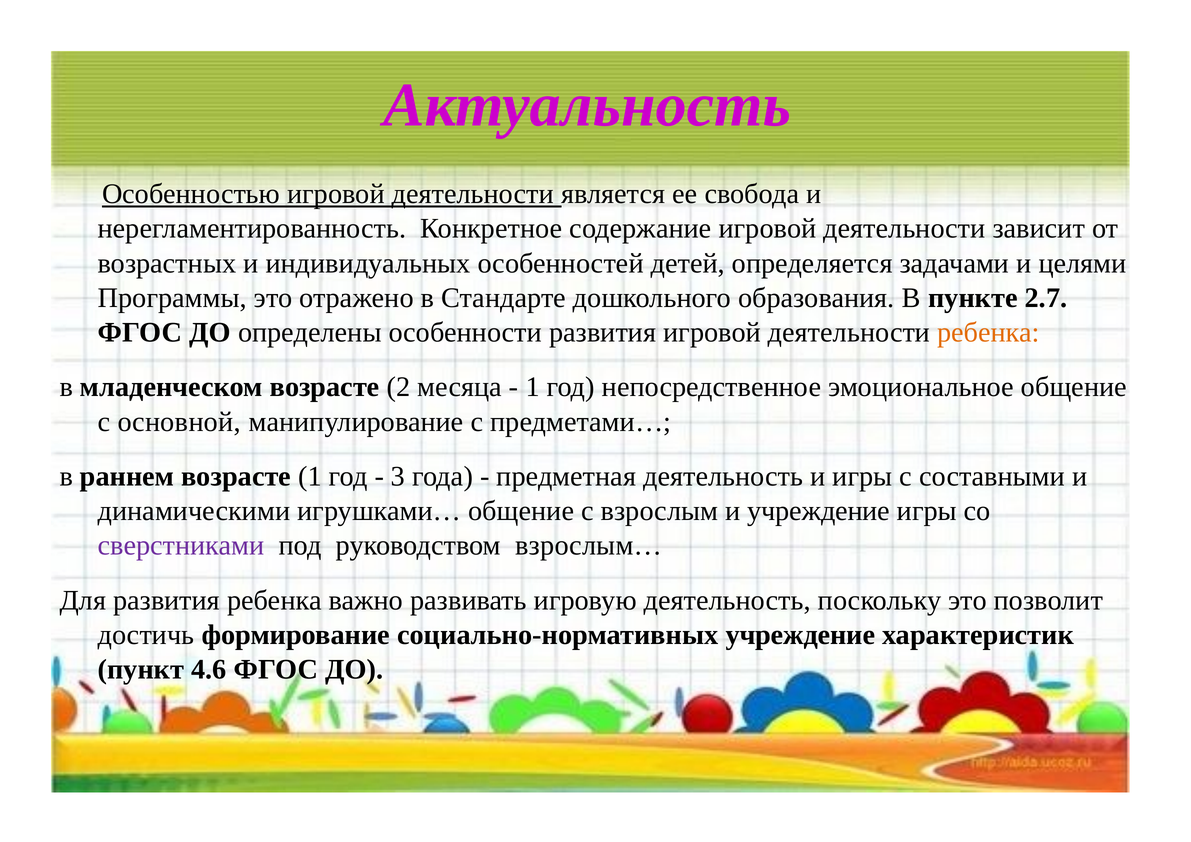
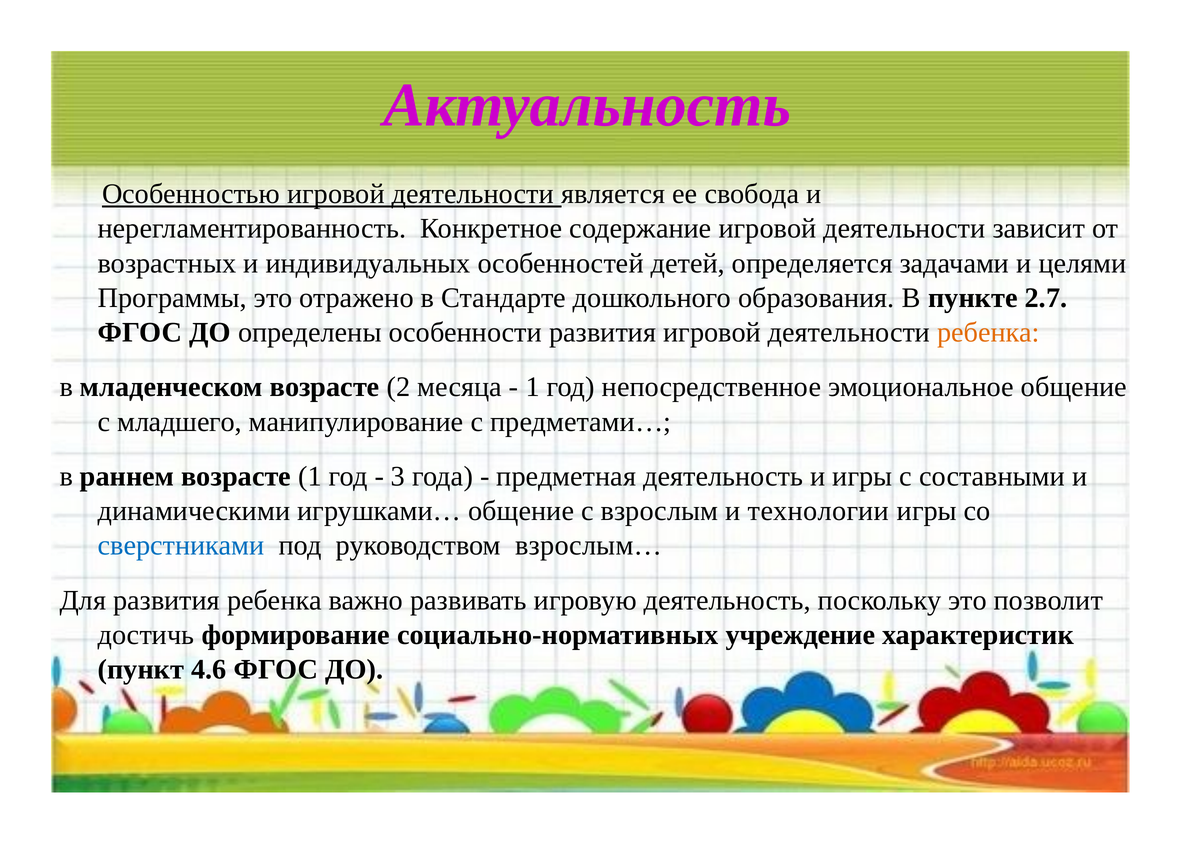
основной: основной -> младшего (180, 422)
и учреждение: учреждение -> технологии (818, 511)
сверстниками colour: purple -> blue (181, 546)
